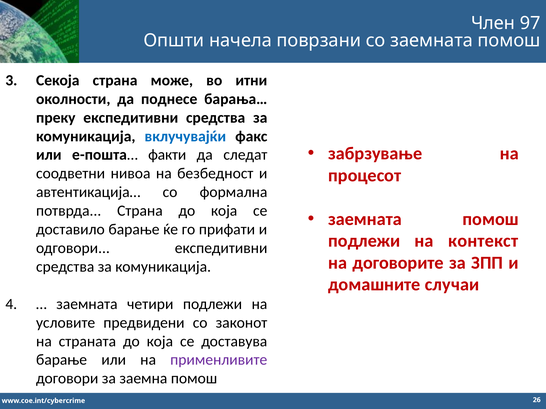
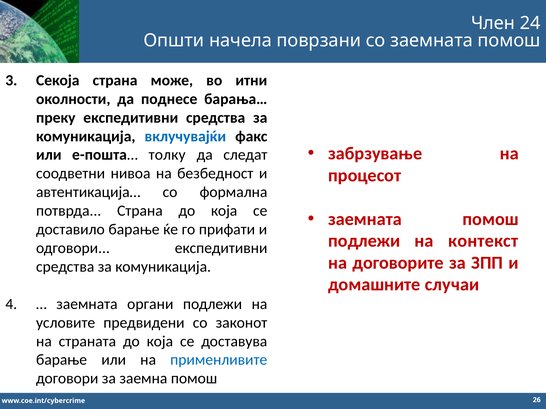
97: 97 -> 24 (530, 23)
факти: факти -> толку (167, 155)
четири: четири -> органи (150, 304)
применливите colour: purple -> blue (219, 360)
